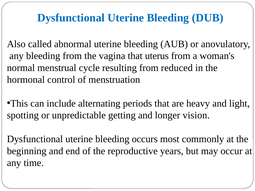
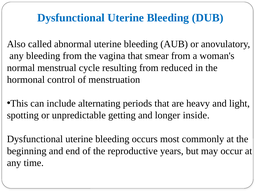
uterus: uterus -> smear (157, 56)
vision: vision -> inside (196, 115)
